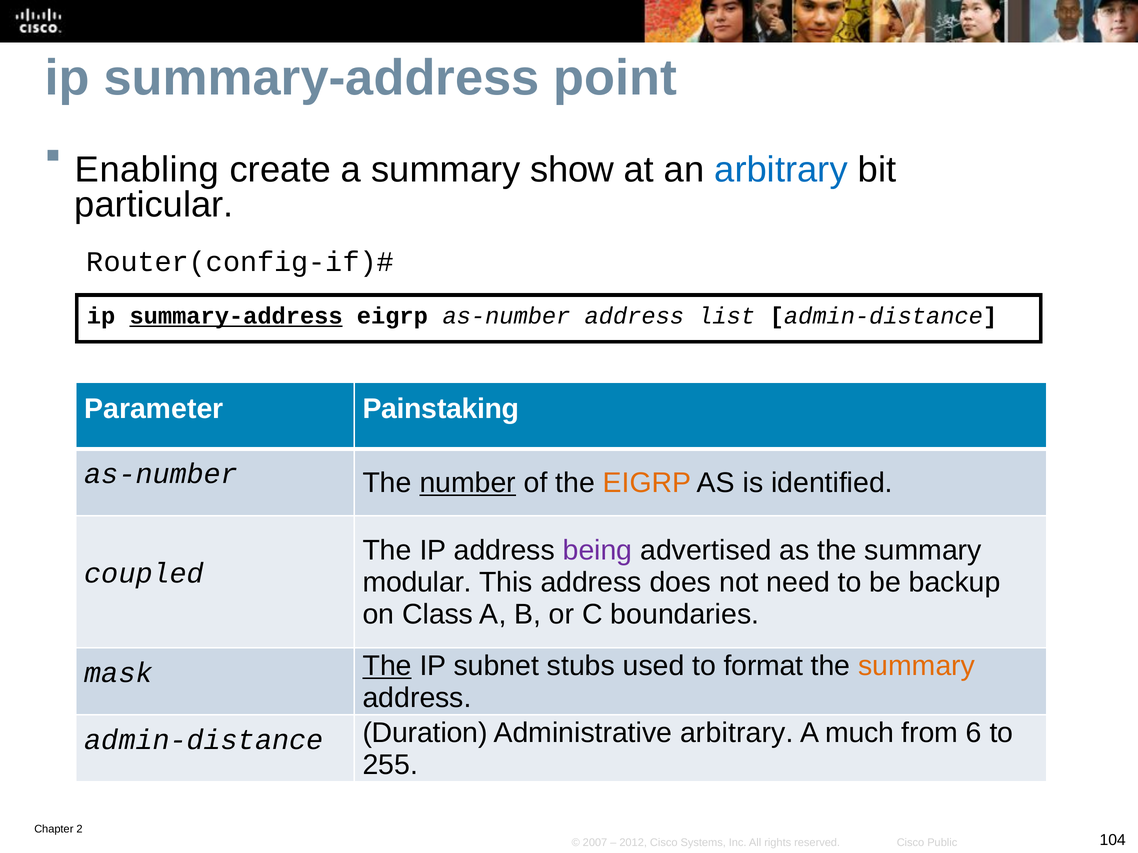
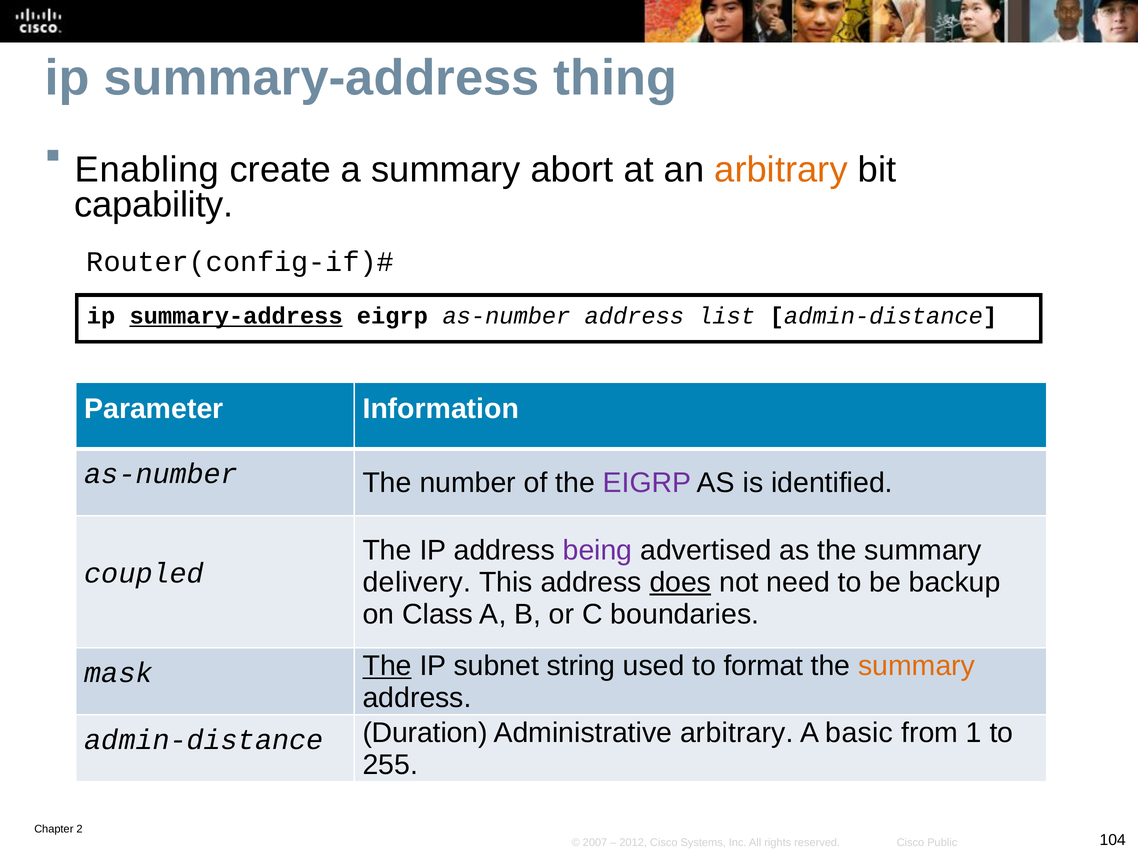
point: point -> thing (615, 78)
show: show -> abort (572, 170)
arbitrary colour: blue -> orange (781, 170)
particular: particular -> capability (154, 205)
Painstaking: Painstaking -> Information (441, 409)
number underline: present -> none (468, 483)
EIGRP colour: orange -> purple (647, 483)
modular: modular -> delivery (417, 583)
does underline: none -> present (680, 583)
stubs: stubs -> string (581, 666)
much: much -> basic (859, 733)
6: 6 -> 1 (974, 733)
